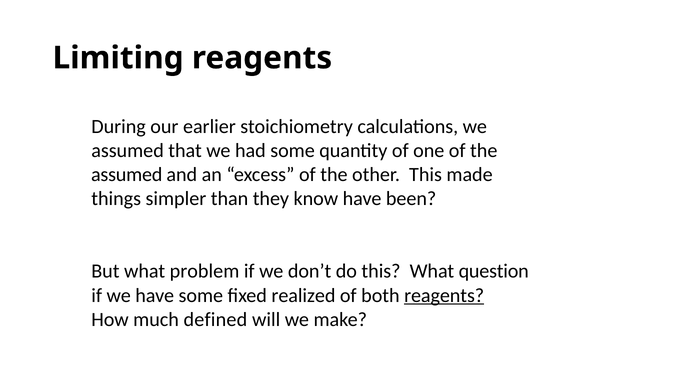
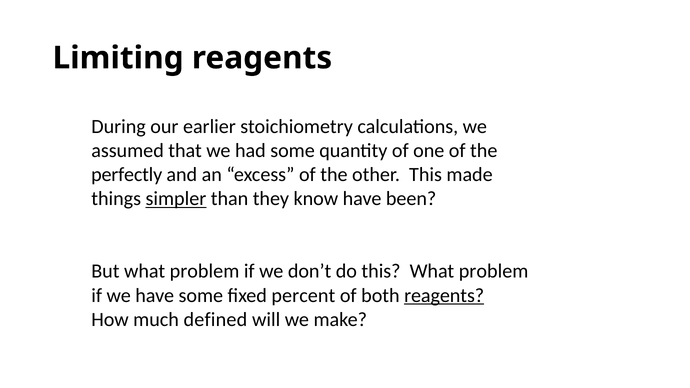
assumed: assumed -> perfectly (127, 175)
simpler underline: none -> present (176, 199)
this What question: question -> problem (494, 271)
realized: realized -> percent (303, 296)
